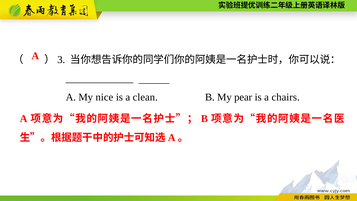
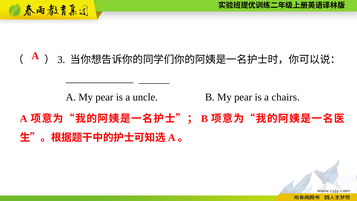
A My nice: nice -> pear (104, 97)
clean: clean -> uncle (145, 97)
